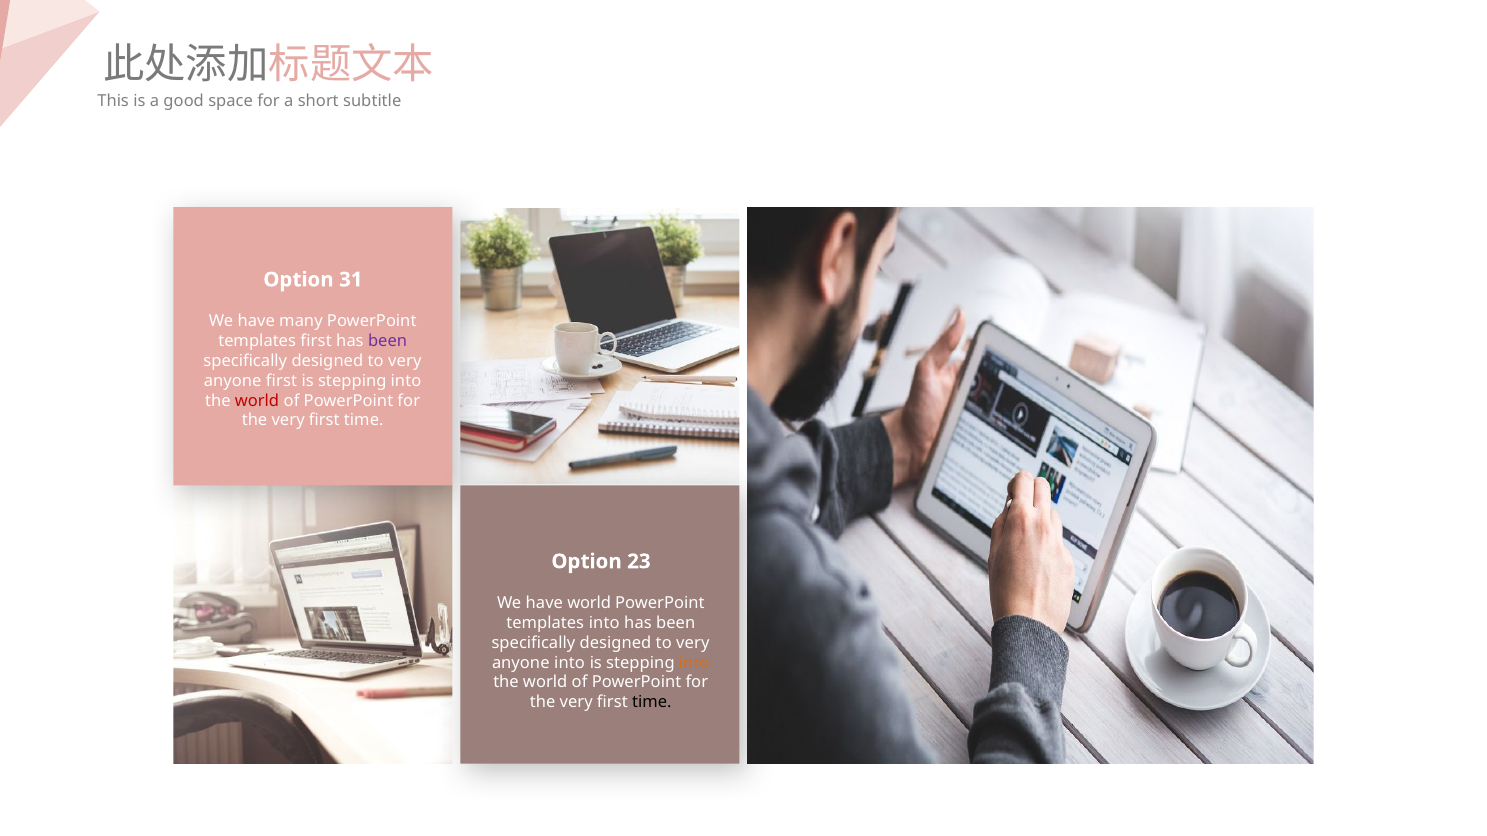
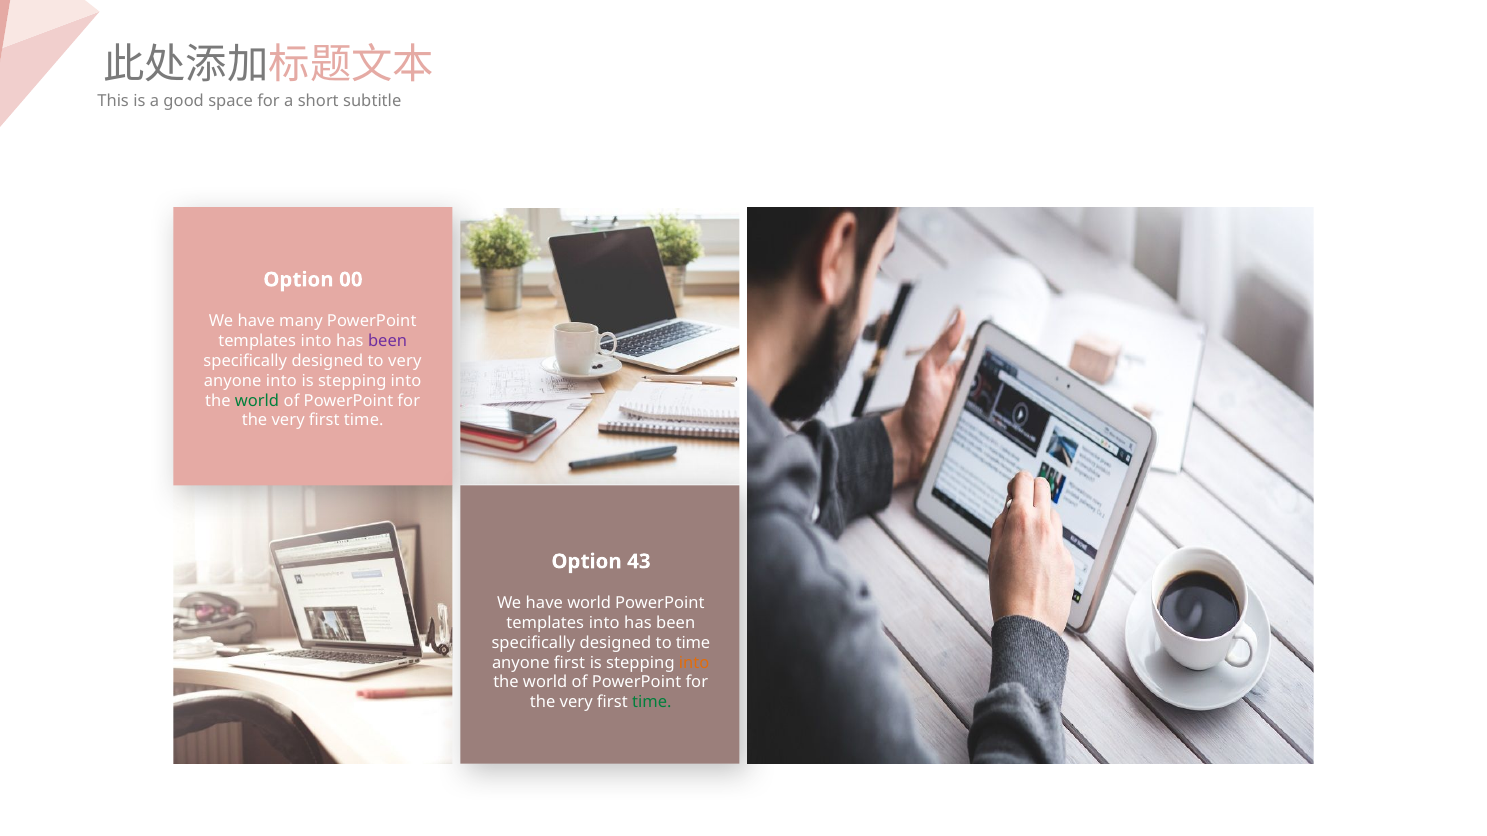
31: 31 -> 00 (351, 280)
first: first -> into (316, 341)
anyone first: first -> into (281, 381)
world colour: red -> green (257, 401)
23: 23 -> 43 (639, 562)
very: very -> time (693, 643)
anyone into: into -> first (570, 663)
time colour: black -> green (652, 703)
